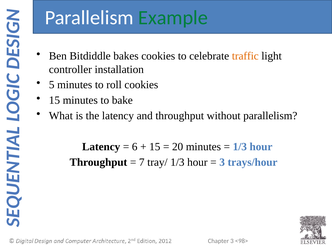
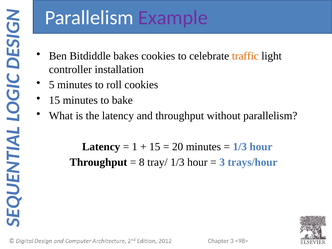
Example colour: green -> purple (173, 18)
6: 6 -> 1 (135, 147)
7: 7 -> 8 (142, 162)
